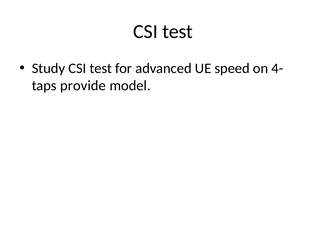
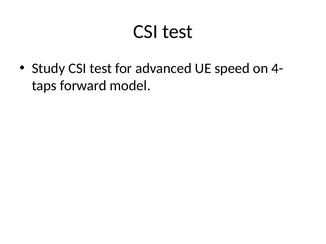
provide: provide -> forward (83, 86)
